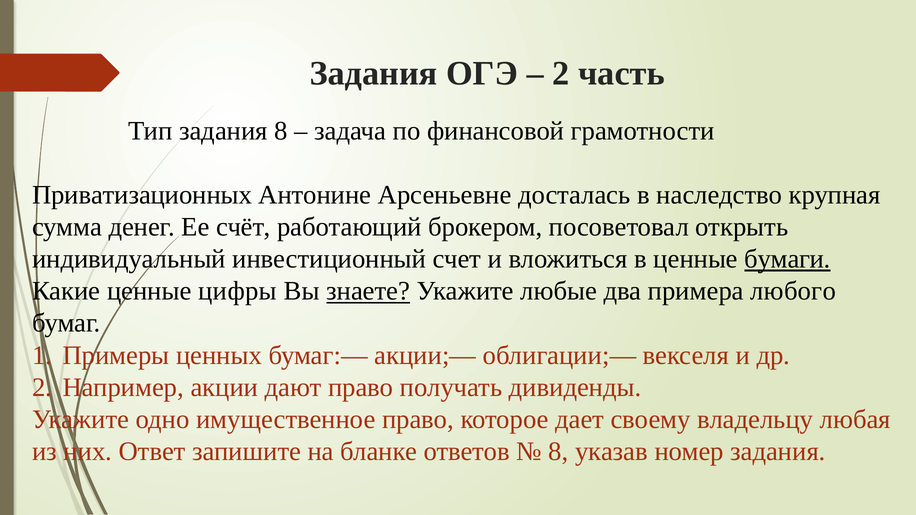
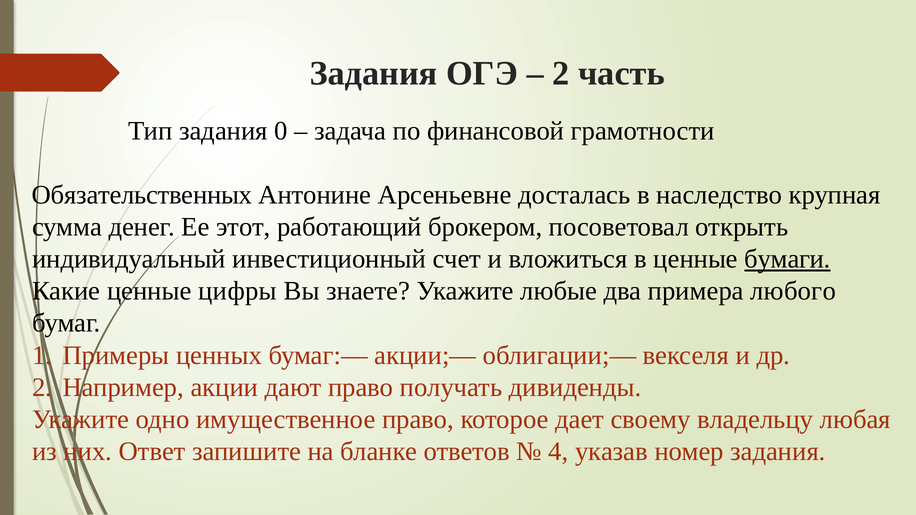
задания 8: 8 -> 0 (281, 131)
Приватизационных: Приватизационных -> Обязательственных (142, 195)
счёт: счёт -> этот (243, 227)
знаете underline: present -> none (368, 291)
8: 8 -> 4 (559, 452)
